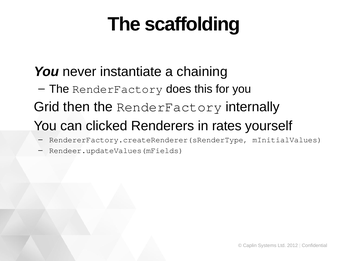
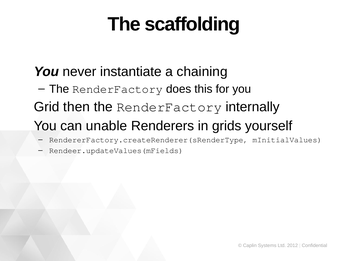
clicked: clicked -> unable (107, 126)
rates: rates -> grids (227, 126)
